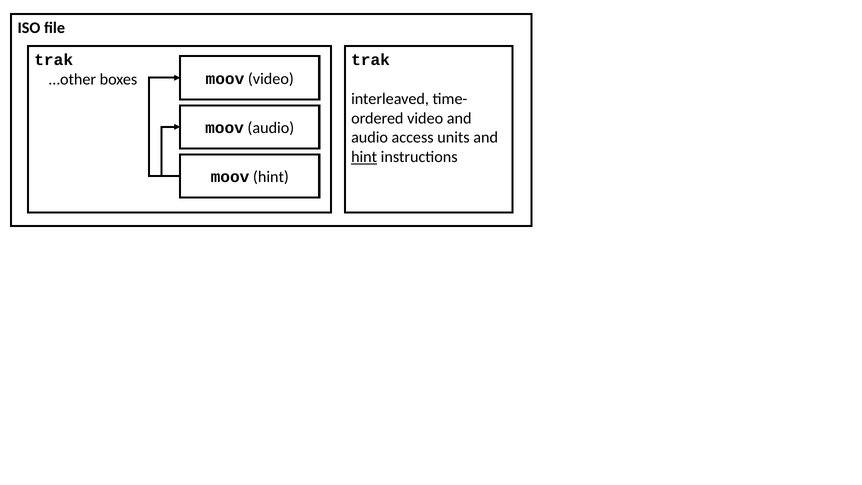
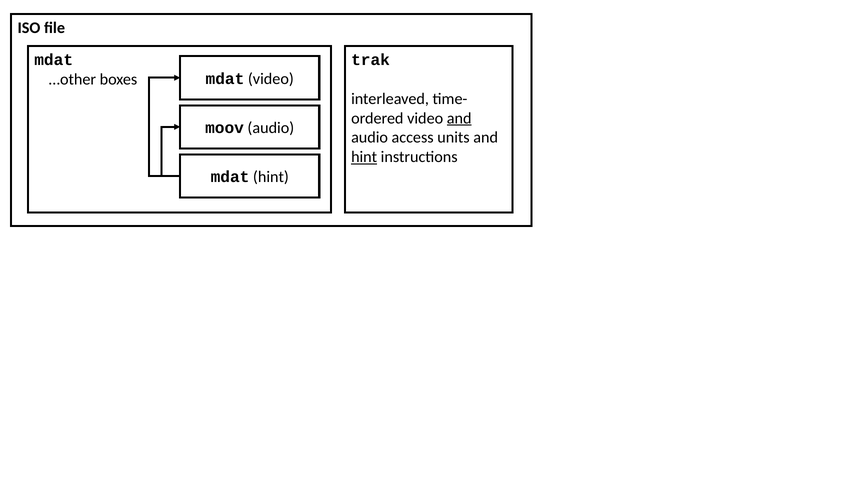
trak: trak -> mdat (54, 60)
moov: moov -> mdat (225, 79)
and underline: none -> present (459, 118)
moov: moov -> mdat (230, 177)
